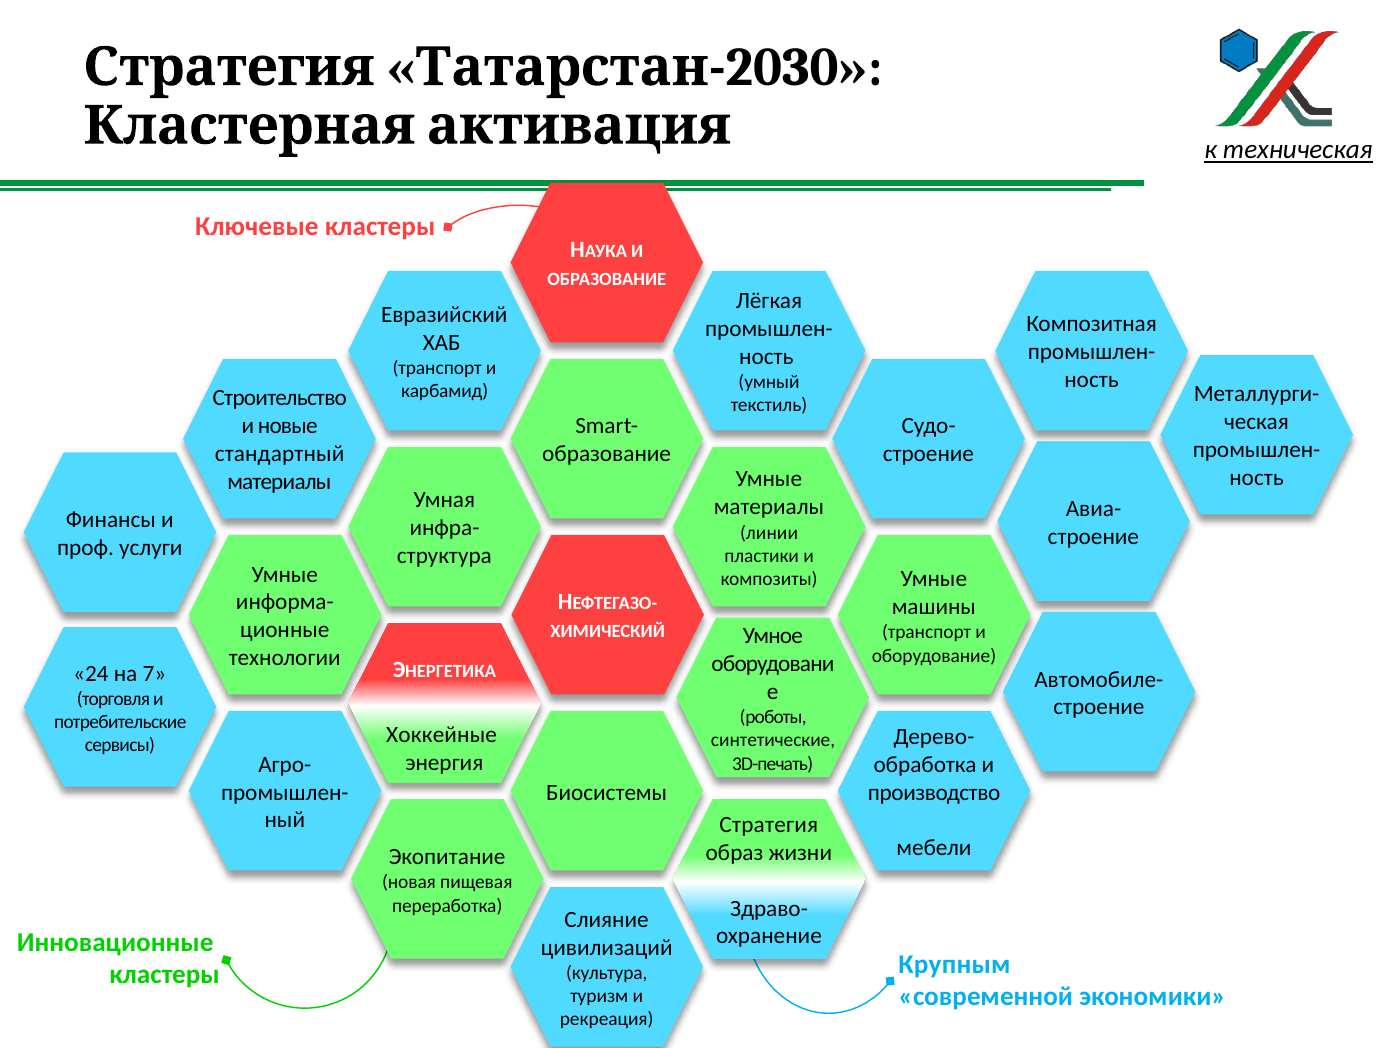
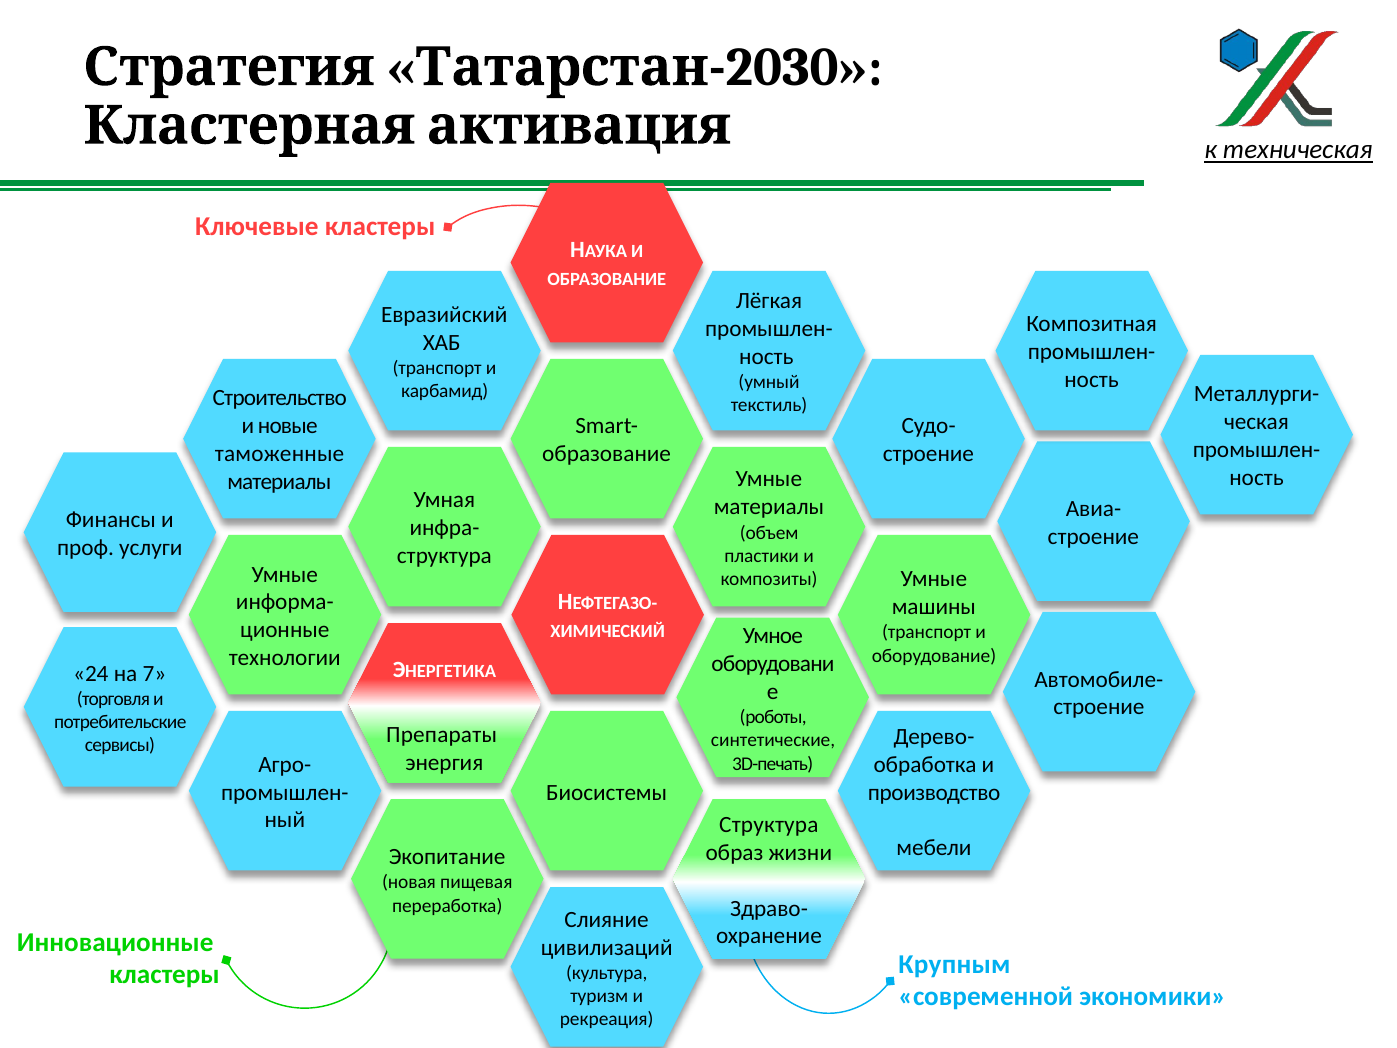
стандартный: стандартный -> таможенные (280, 454)
линии: линии -> объем (769, 532)
Хоккейные: Хоккейные -> Препараты (442, 735)
Стратегия: Стратегия -> Структура (769, 824)
